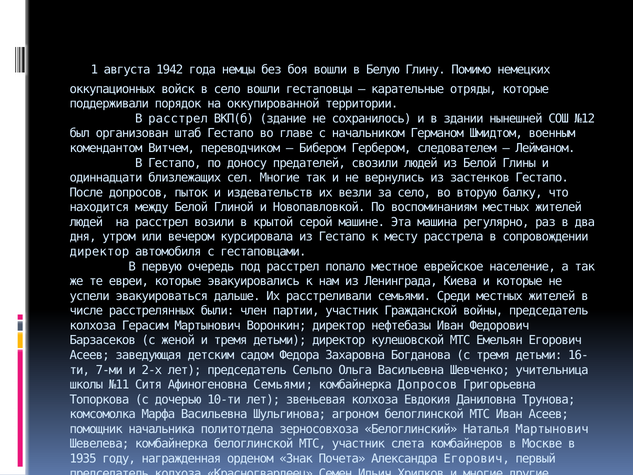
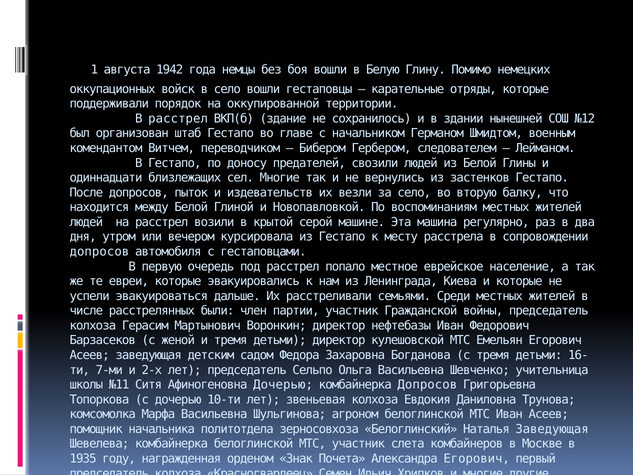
директор: директор -> допросов (99, 252)
Афиногеновна Семьями: Семьями -> Дочерью (283, 385)
Наталья Мартынович: Мартынович -> Заведующая (552, 429)
